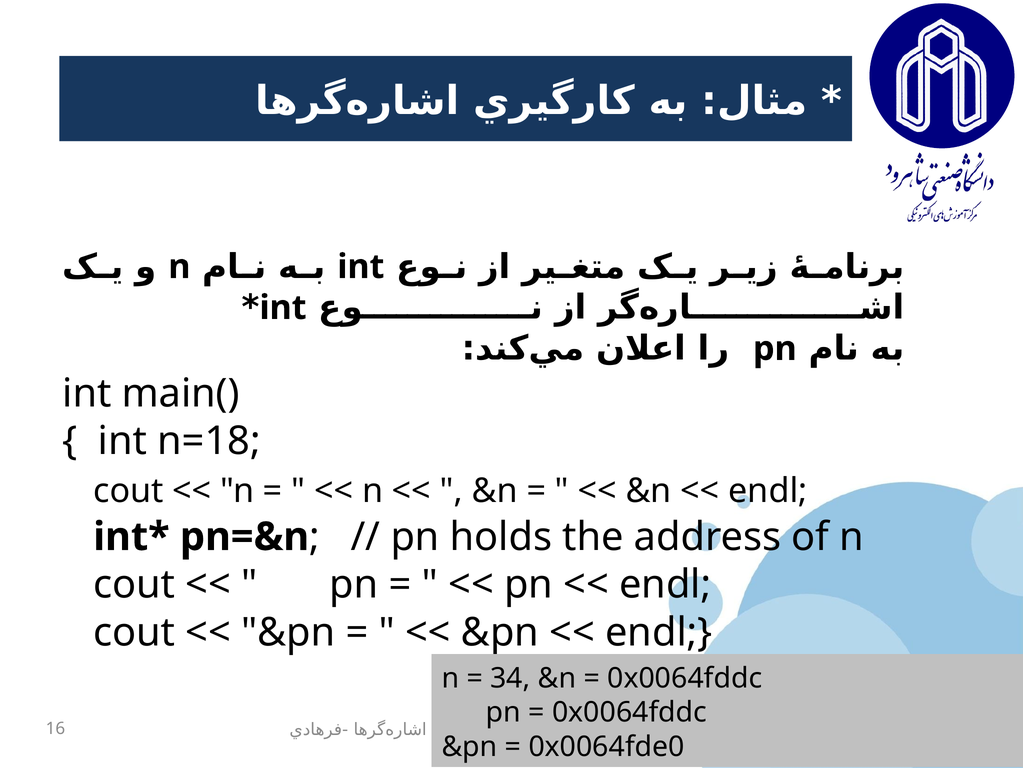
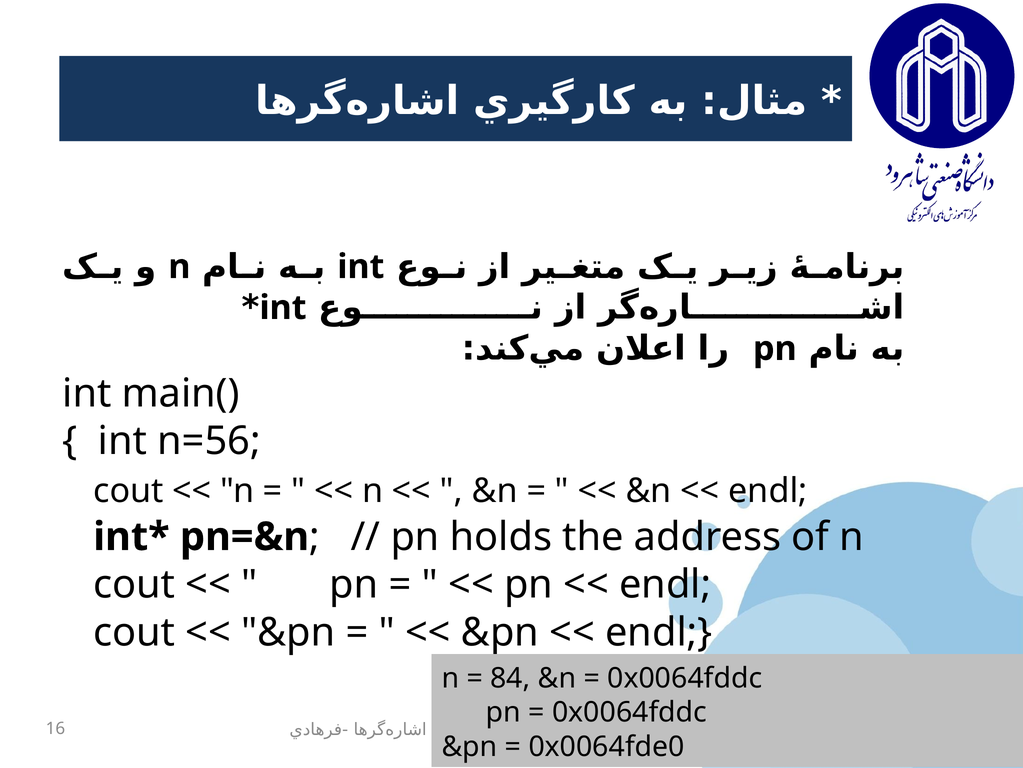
n=18: n=18 -> n=56 (209, 441)
34: 34 -> 84 (510, 678)
